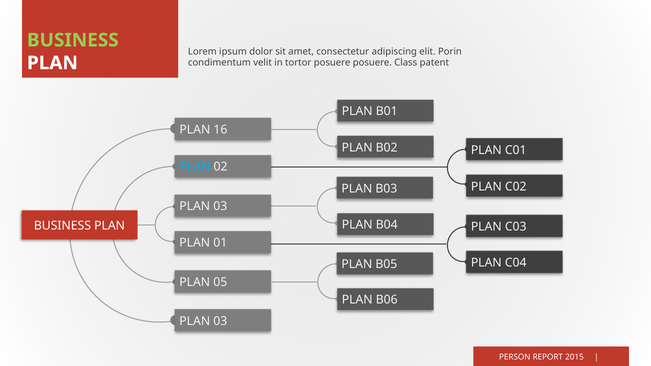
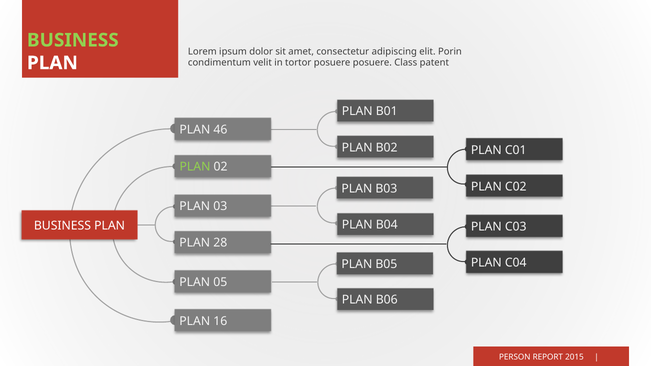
16: 16 -> 46 (220, 130)
PLAN colour: light blue -> light green (195, 167)
01: 01 -> 28 (220, 243)
03: 03 -> 16 (220, 321)
